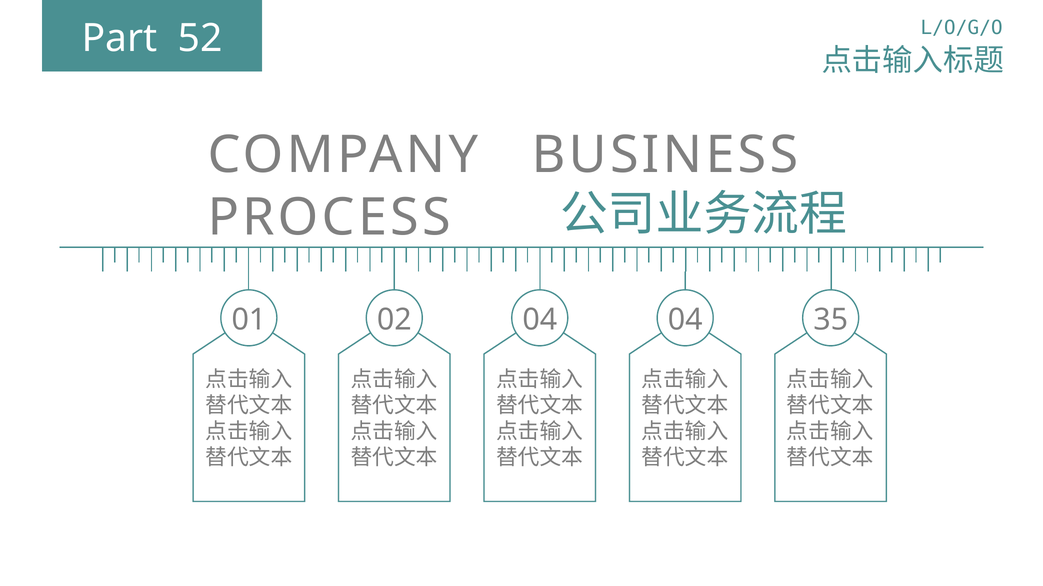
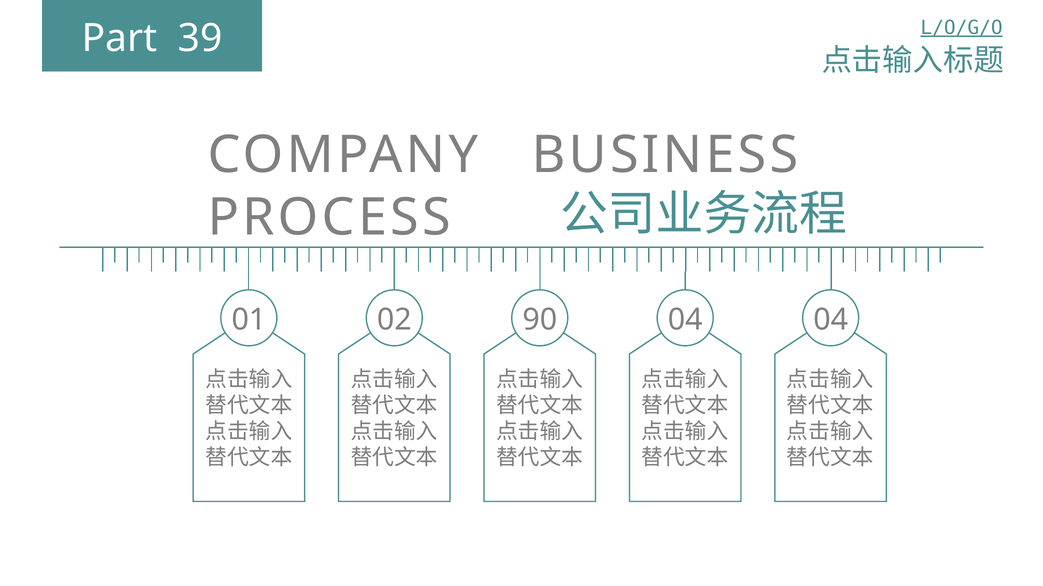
L/O/G/O underline: none -> present (962, 28)
52: 52 -> 39 (200, 38)
02 04: 04 -> 90 (540, 320)
04 35: 35 -> 04 (831, 320)
